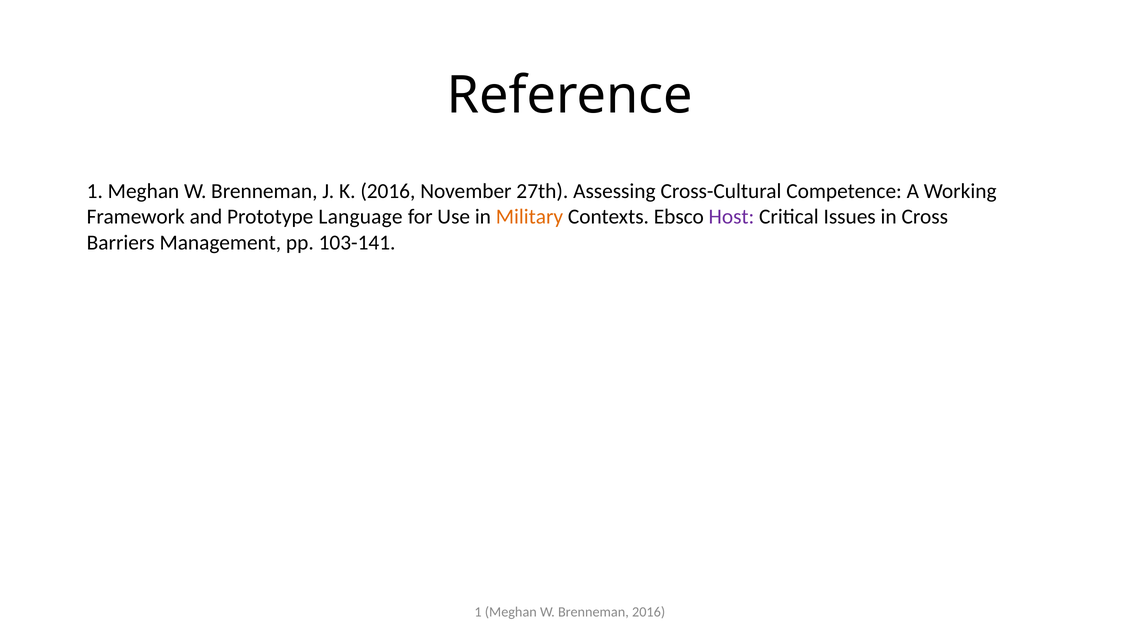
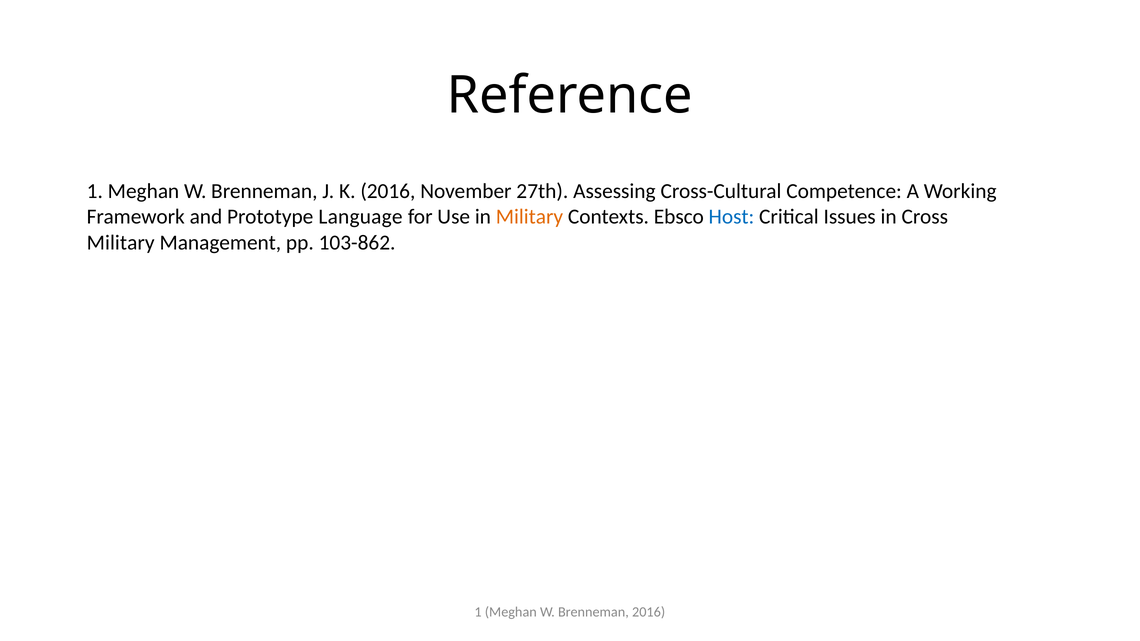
Host colour: purple -> blue (731, 217)
Barriers: Barriers -> Military (121, 243)
103-141: 103-141 -> 103-862 (357, 243)
